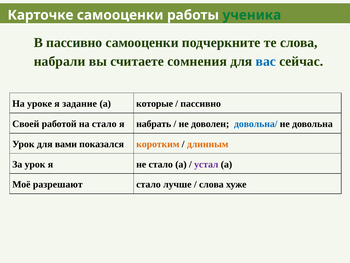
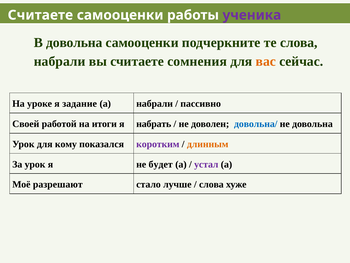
Карточке: Карточке -> Считаете (40, 15)
ученика colour: green -> purple (252, 15)
В пассивно: пассивно -> довольна (74, 43)
вас colour: blue -> orange (266, 61)
а которые: которые -> набрали (155, 104)
на стало: стало -> итоги (104, 124)
вами: вами -> кому (66, 144)
коротким colour: orange -> purple (158, 144)
не стало: стало -> будет (161, 164)
